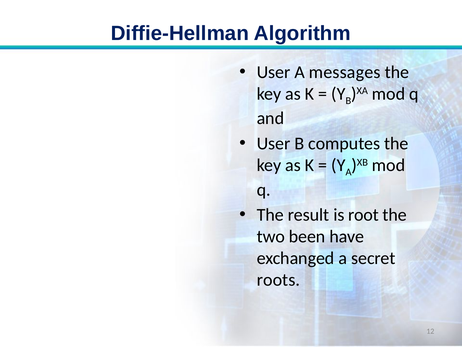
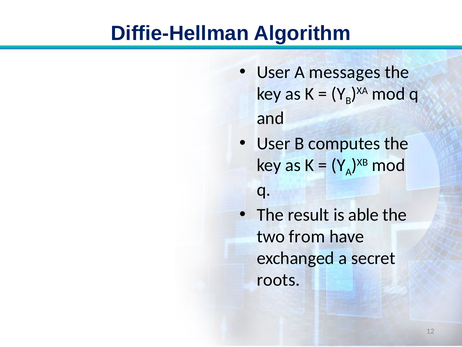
root: root -> able (364, 215)
been: been -> from (307, 236)
